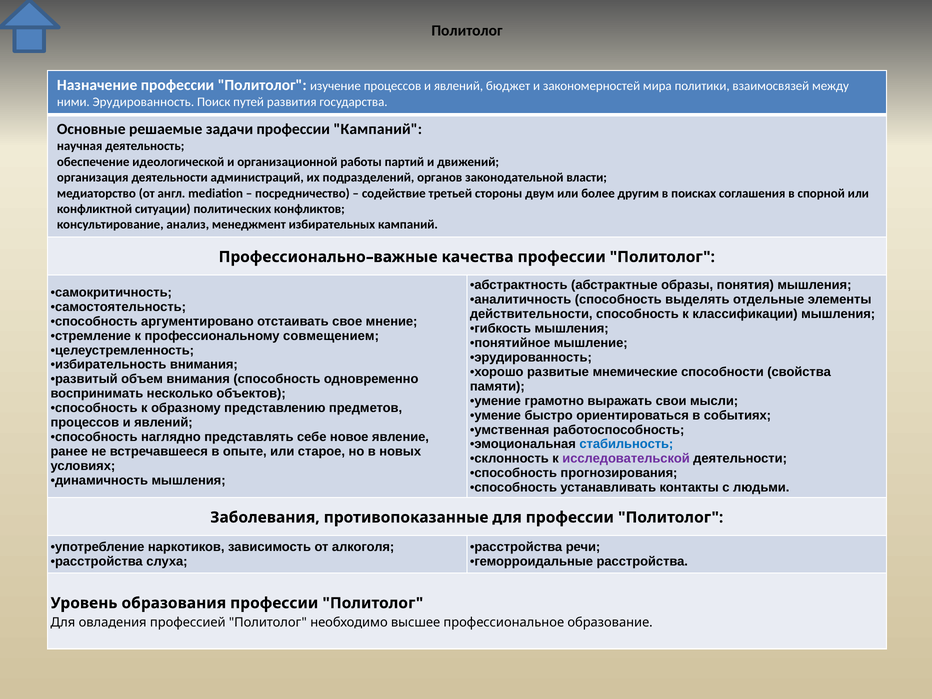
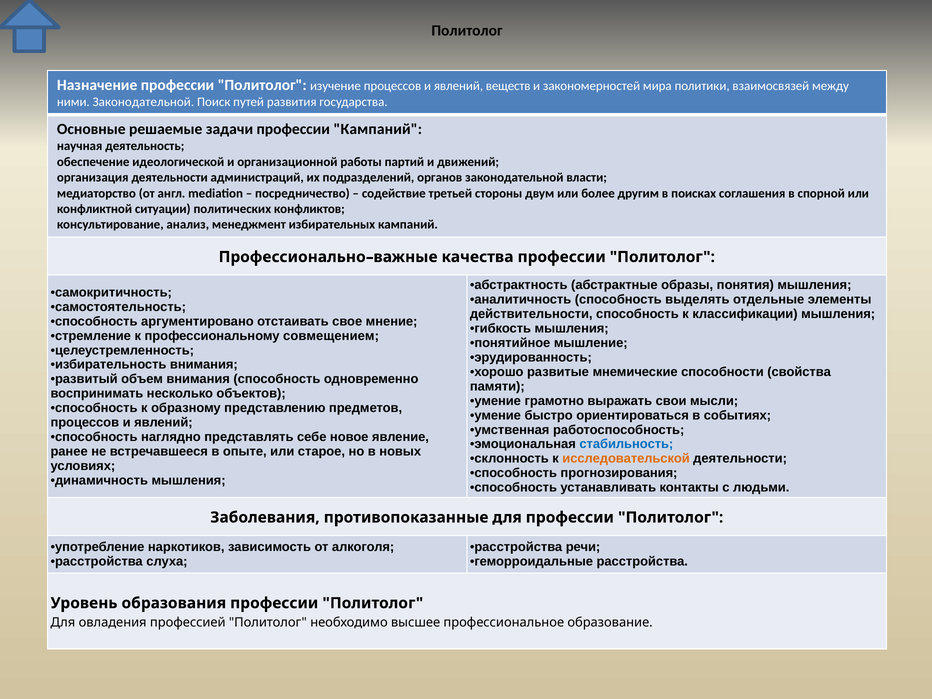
бюджет: бюджет -> веществ (508, 86)
ними Эрудированность: Эрудированность -> Законодательной (143, 102)
исследовательской colour: purple -> orange (626, 459)
